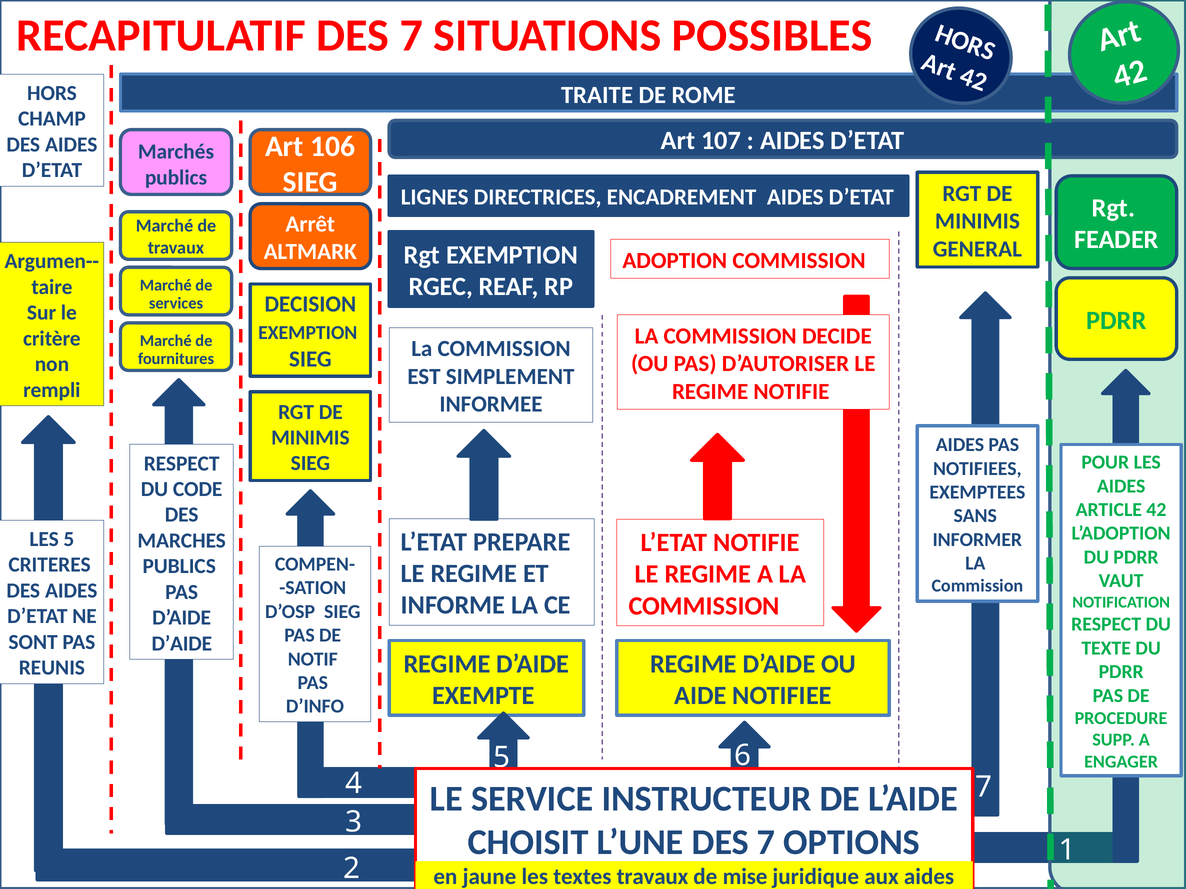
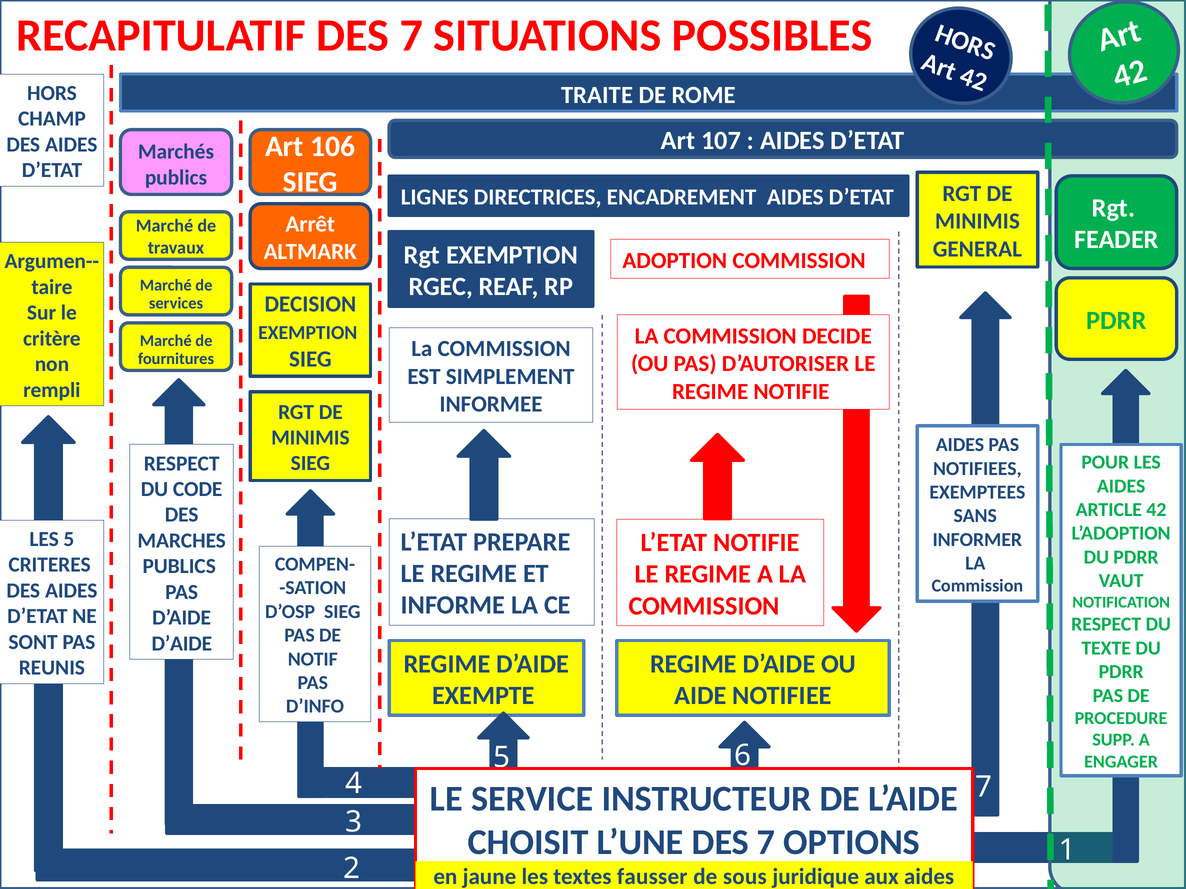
textes travaux: travaux -> fausser (652, 877)
mise: mise -> sous (745, 877)
